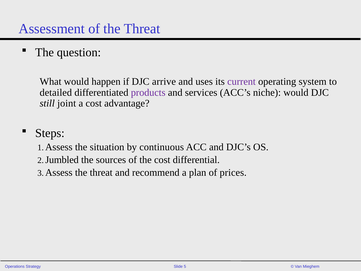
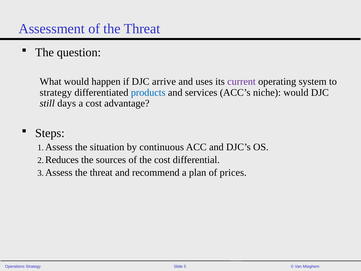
detailed: detailed -> strategy (56, 92)
products colour: purple -> blue (148, 92)
joint: joint -> days (67, 103)
Jumbled: Jumbled -> Reduces (62, 160)
